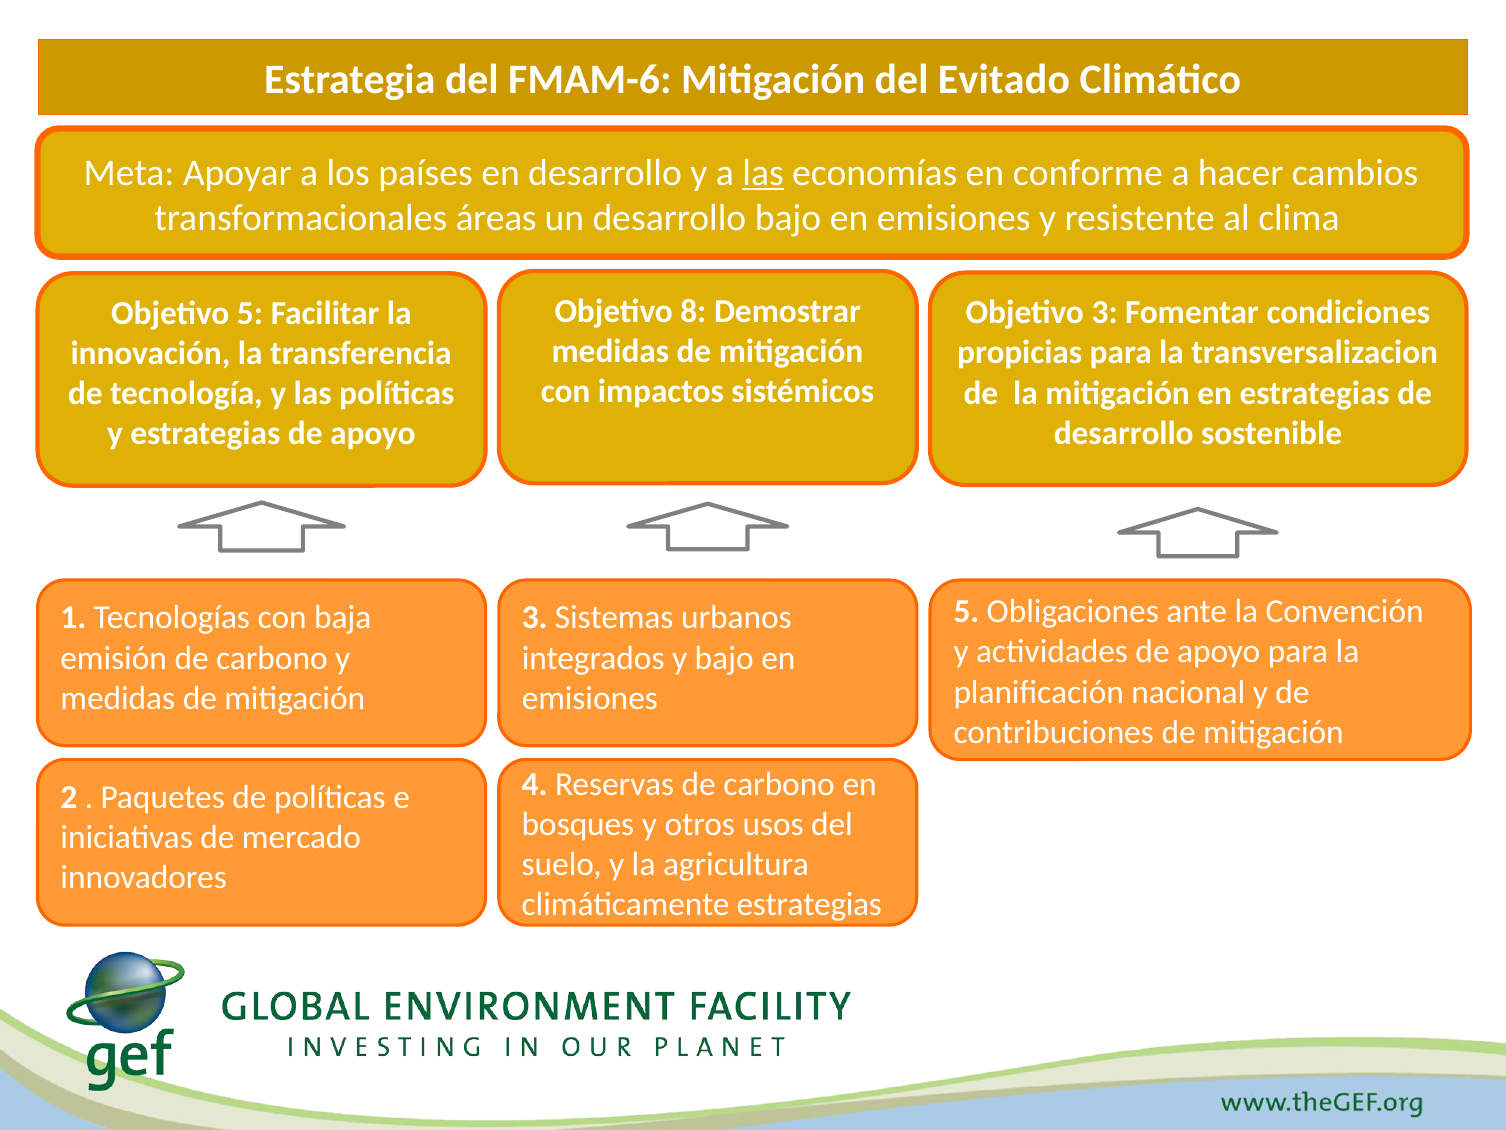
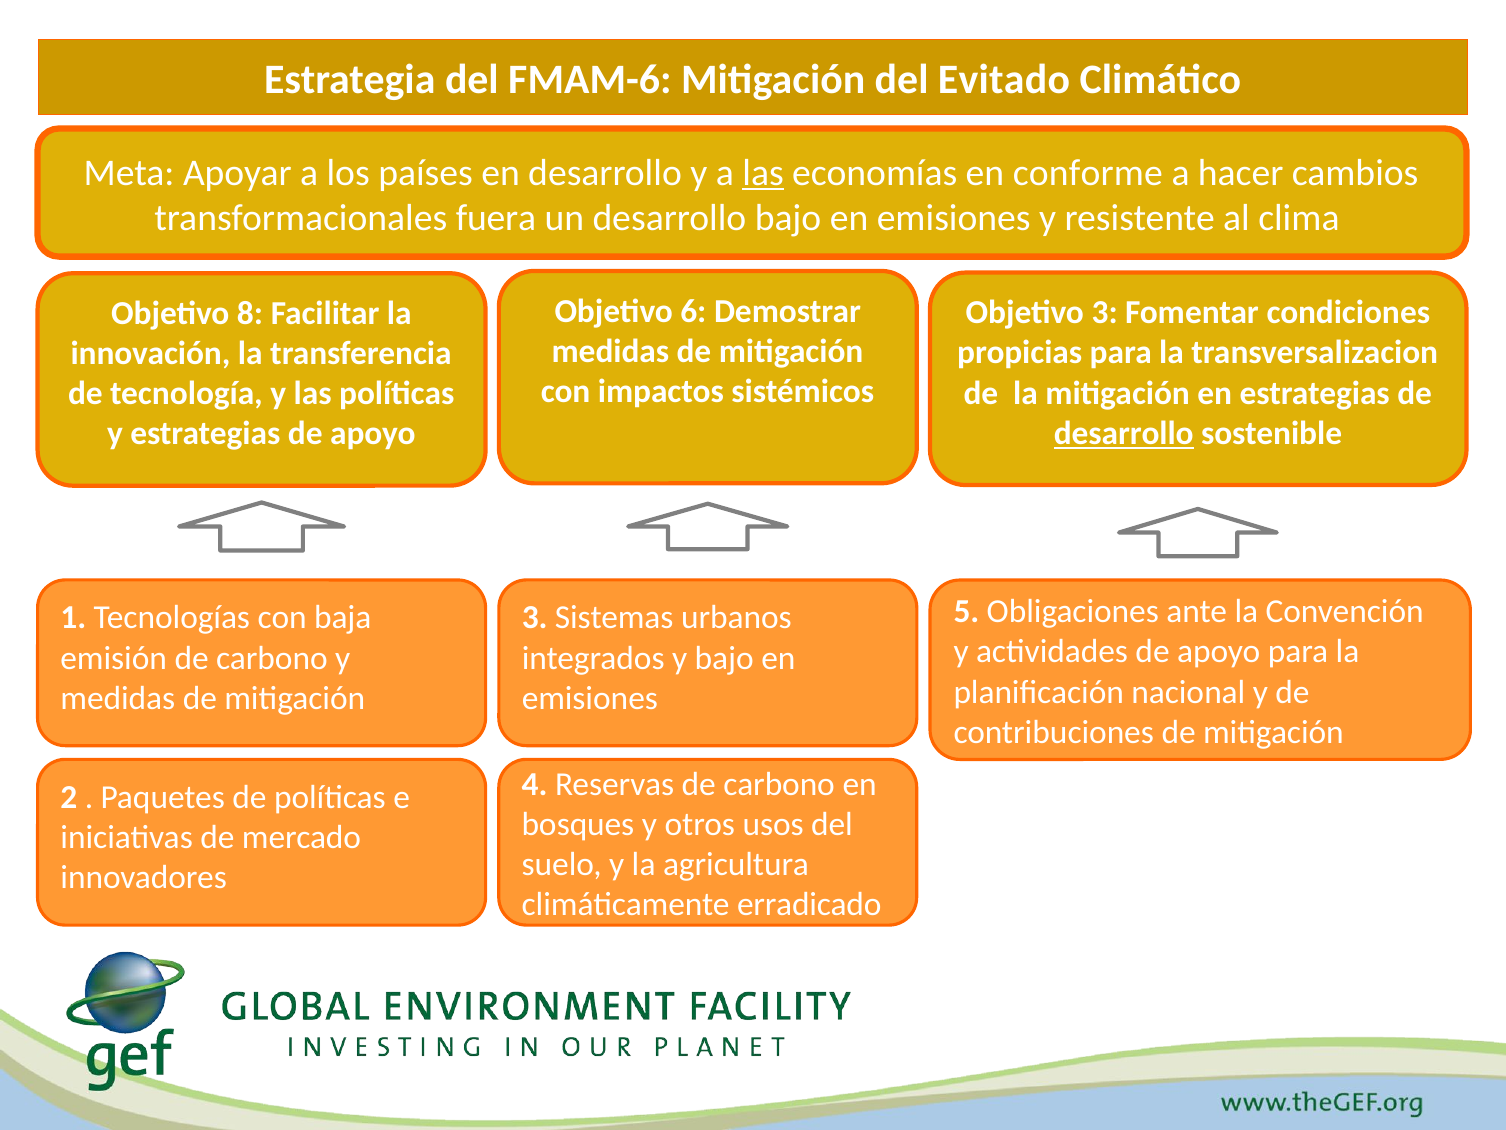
áreas: áreas -> fuera (496, 218)
8: 8 -> 6 (693, 311)
Objetivo 5: 5 -> 8 (250, 313)
desarrollo underline: none -> present (1124, 433)
climáticamente estrategias: estrategias -> erradicado (809, 904)
